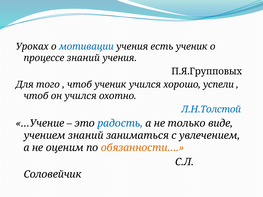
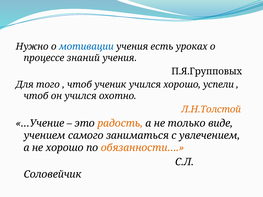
Уроках: Уроках -> Нужно (32, 47)
есть ученик: ученик -> уроках (192, 47)
Л.Н.Толстой colour: blue -> orange (211, 110)
радость colour: blue -> orange (120, 123)
учением знаний: знаний -> самого (86, 136)
не оценим: оценим -> хорошо (65, 148)
